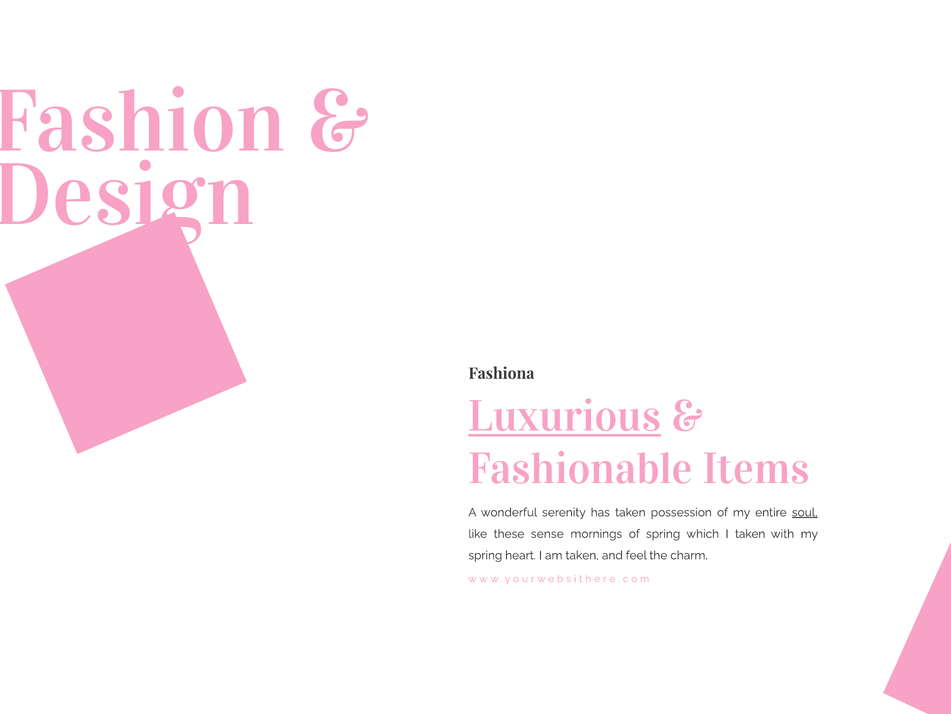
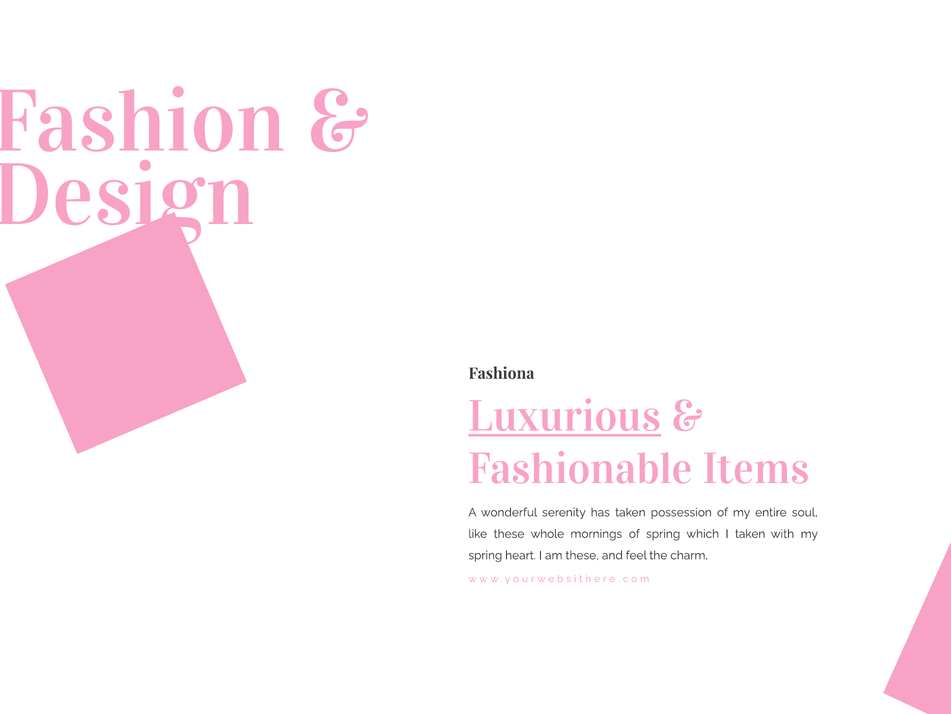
soul underline: present -> none (805, 512)
sense: sense -> whole (547, 533)
am taken: taken -> these (582, 555)
